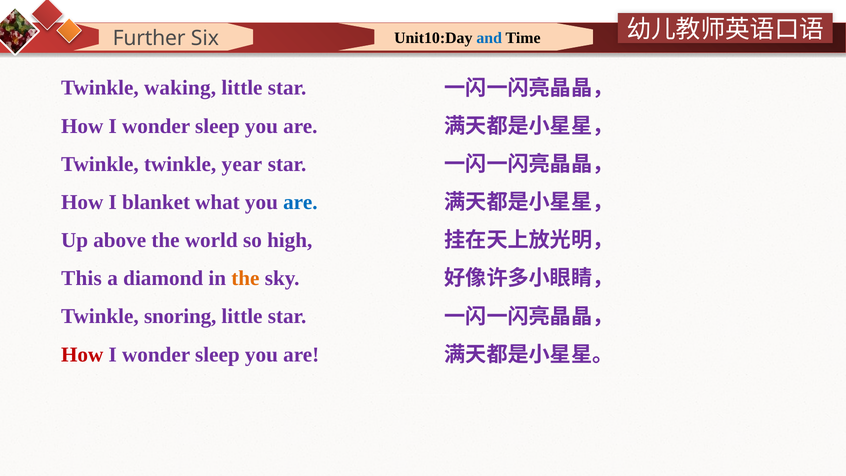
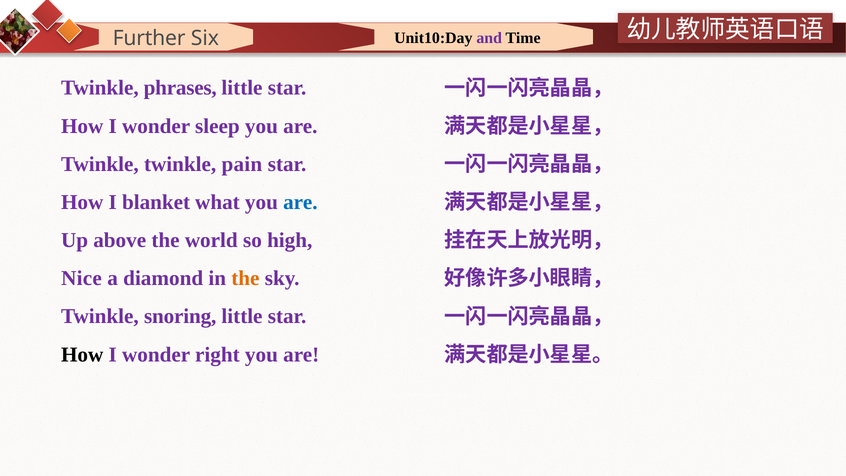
and colour: blue -> purple (489, 38)
waking: waking -> phrases (180, 88)
year: year -> pain (242, 164)
This: This -> Nice (81, 278)
How colour: red -> black (82, 354)
sleep: sleep -> right (217, 354)
